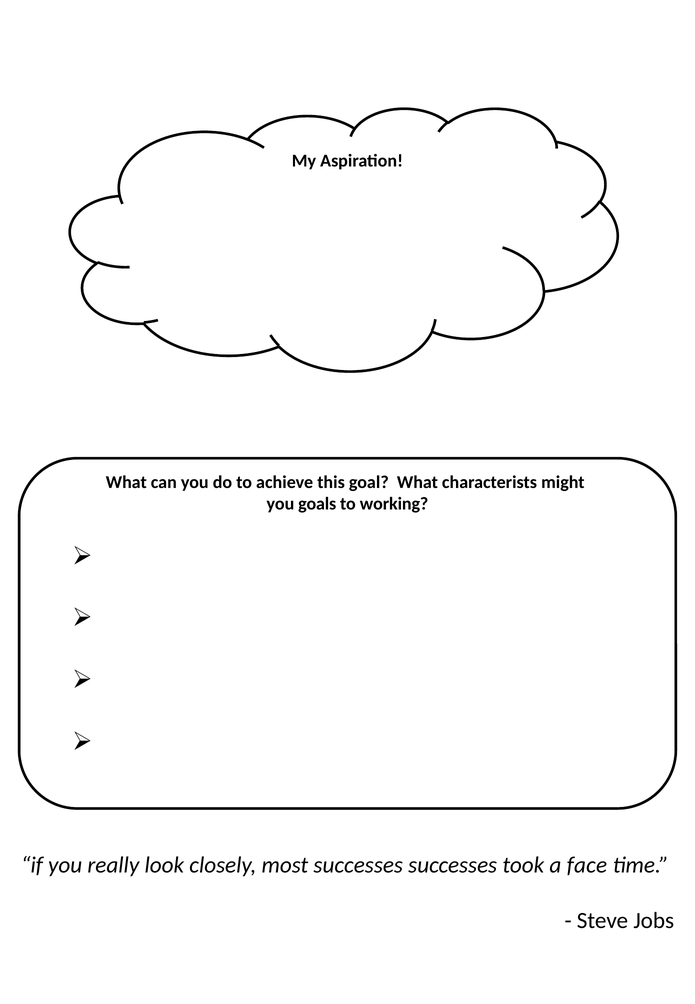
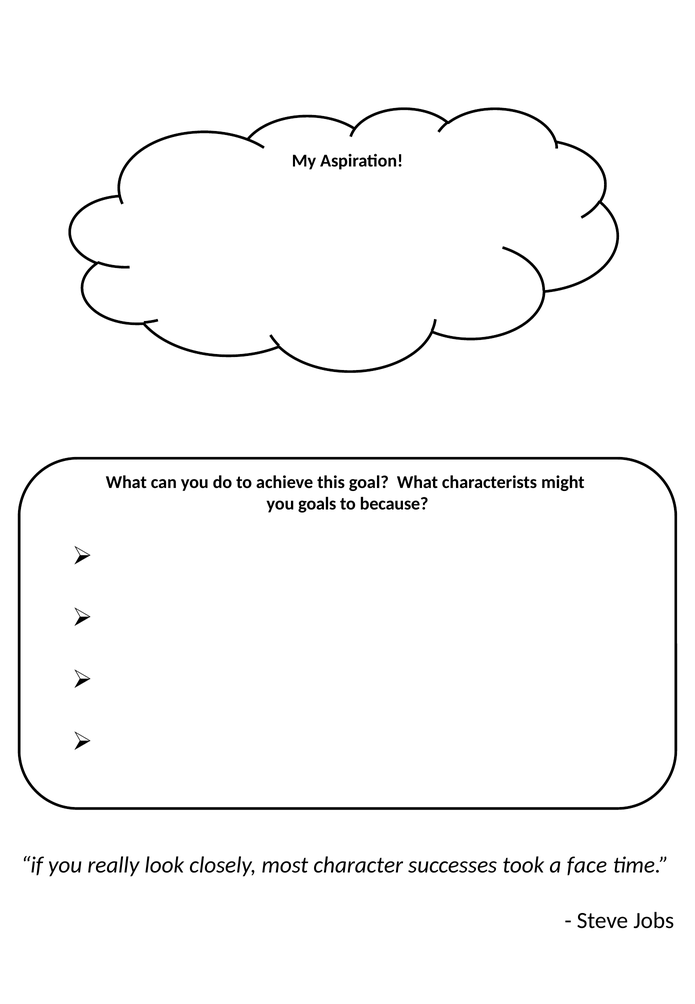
working: working -> because (394, 504)
most successes: successes -> character (358, 865)
